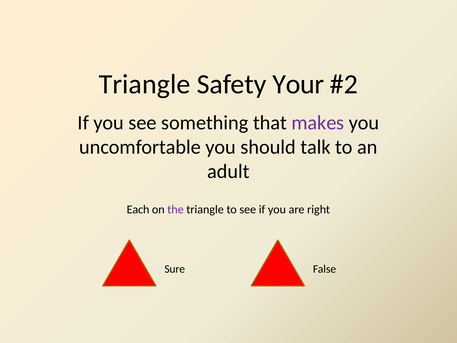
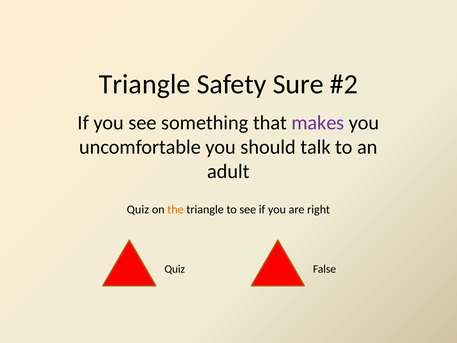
Your: Your -> Sure (298, 84)
Each: Each -> Quiz (138, 209)
the colour: purple -> orange (175, 209)
Sure: Sure -> Quiz (175, 269)
